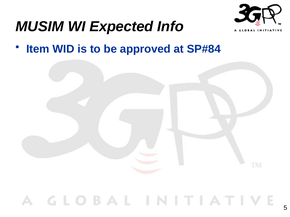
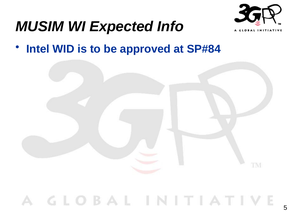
Item: Item -> Intel (38, 49)
